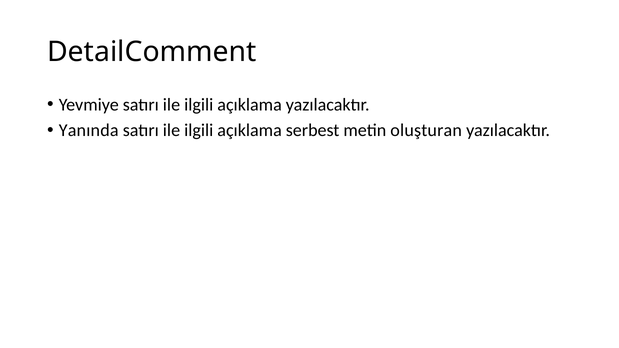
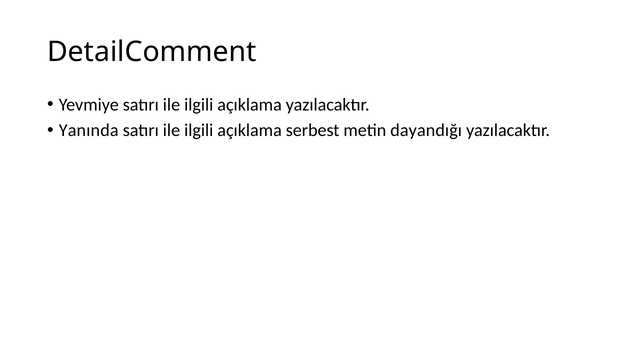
oluşturan: oluşturan -> dayandığı (426, 131)
